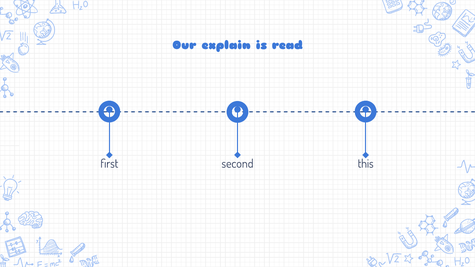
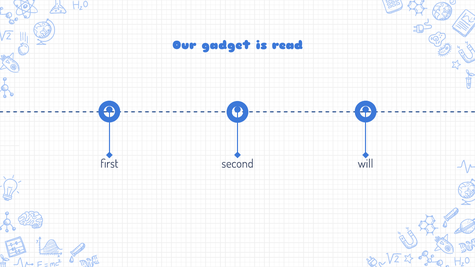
explain: explain -> gadget (226, 45)
this: this -> will (366, 164)
